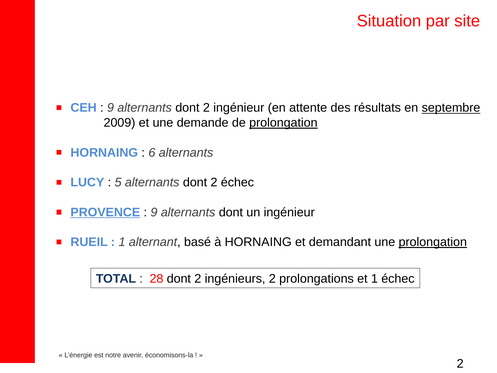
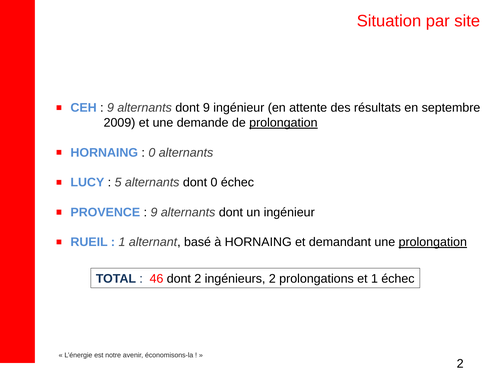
9 alternants dont 2: 2 -> 9 (206, 108)
septembre underline: present -> none (451, 108)
6: 6 -> 0 (152, 153)
5 alternants dont 2: 2 -> 0 (214, 182)
PROVENCE underline: present -> none (105, 212)
28: 28 -> 46 (157, 279)
